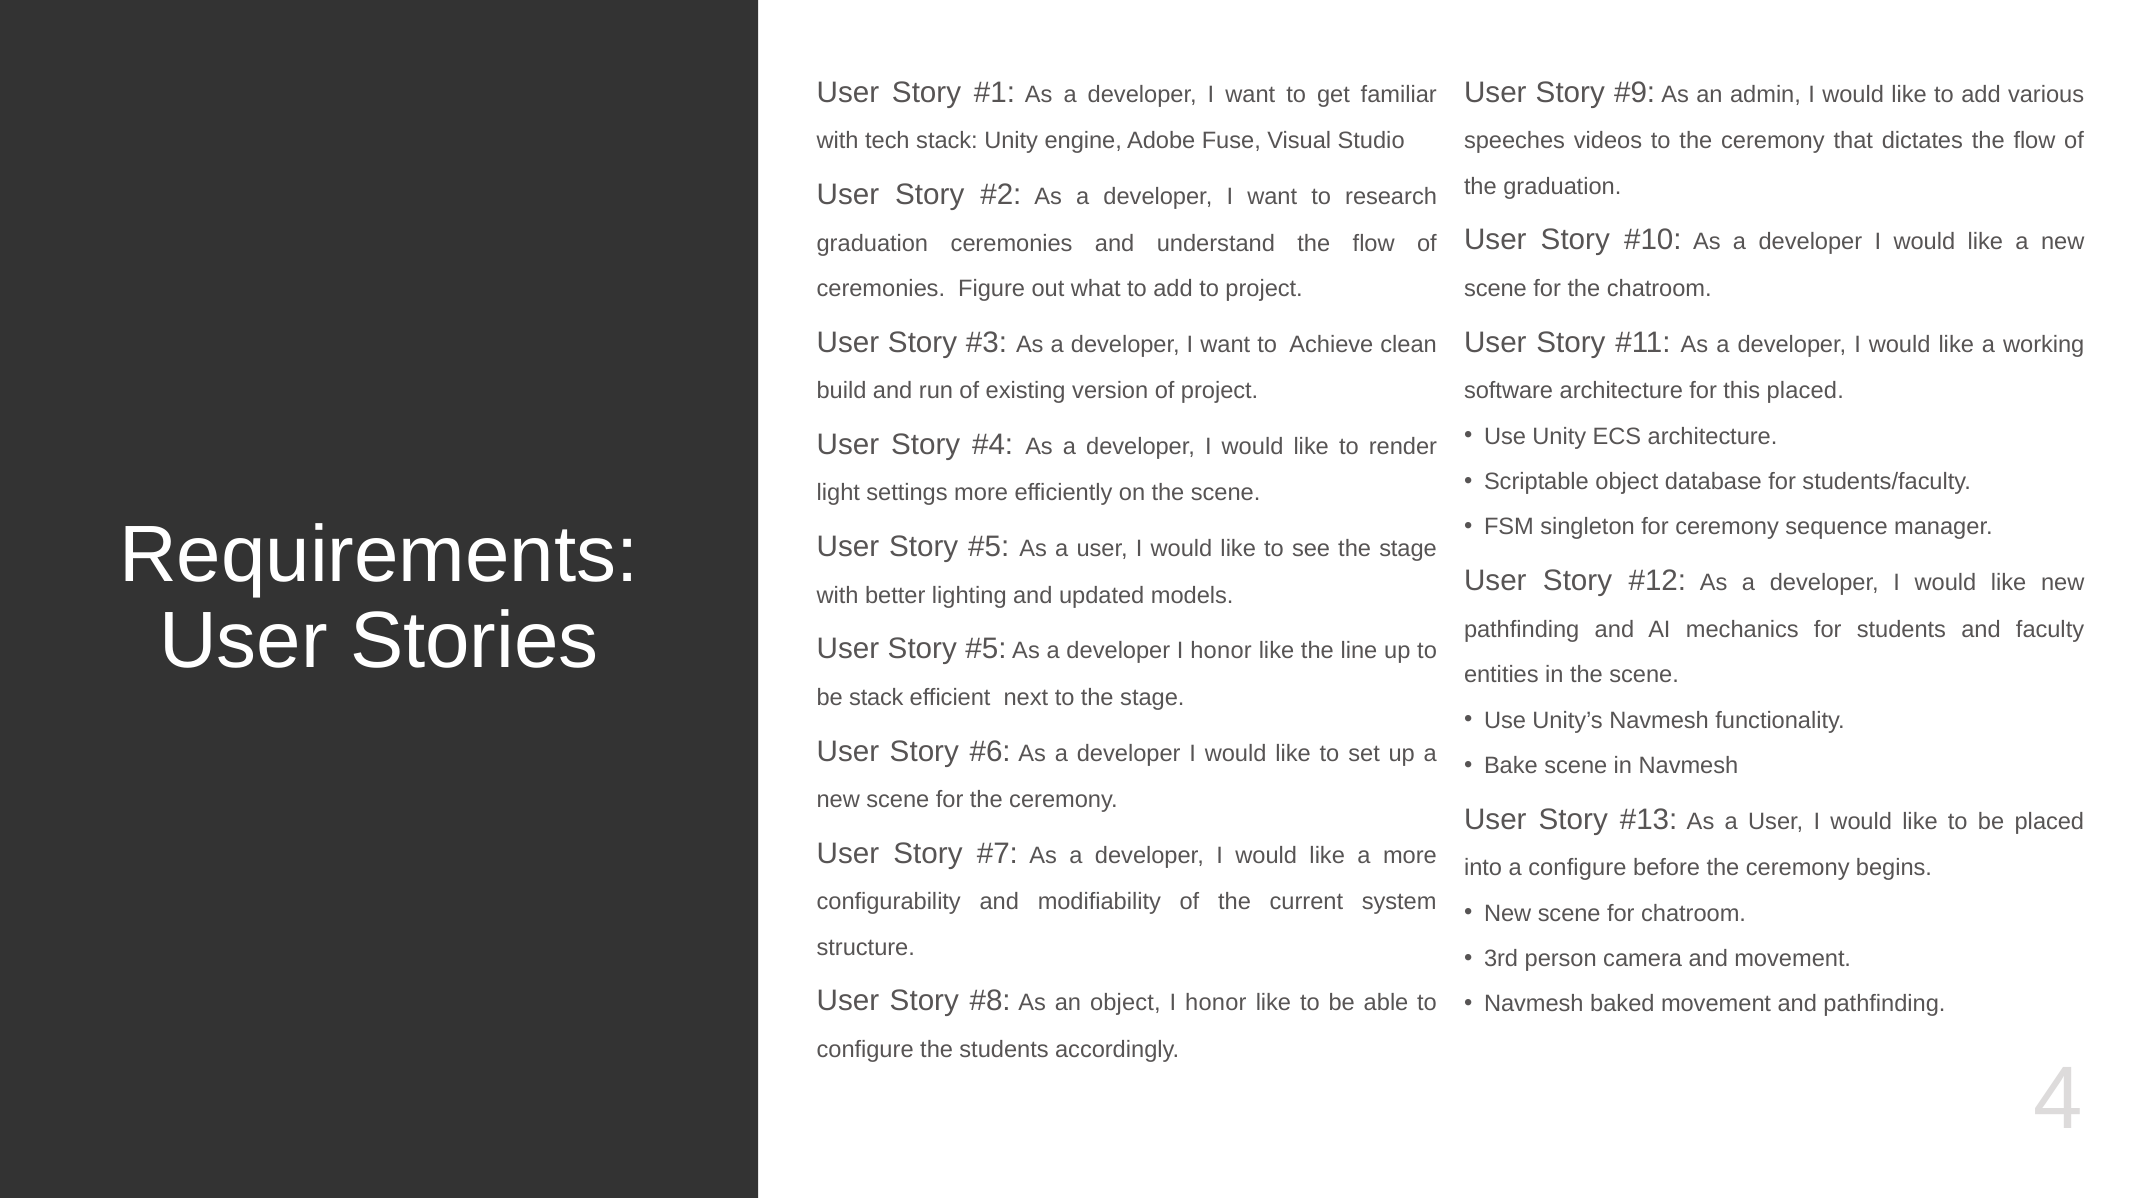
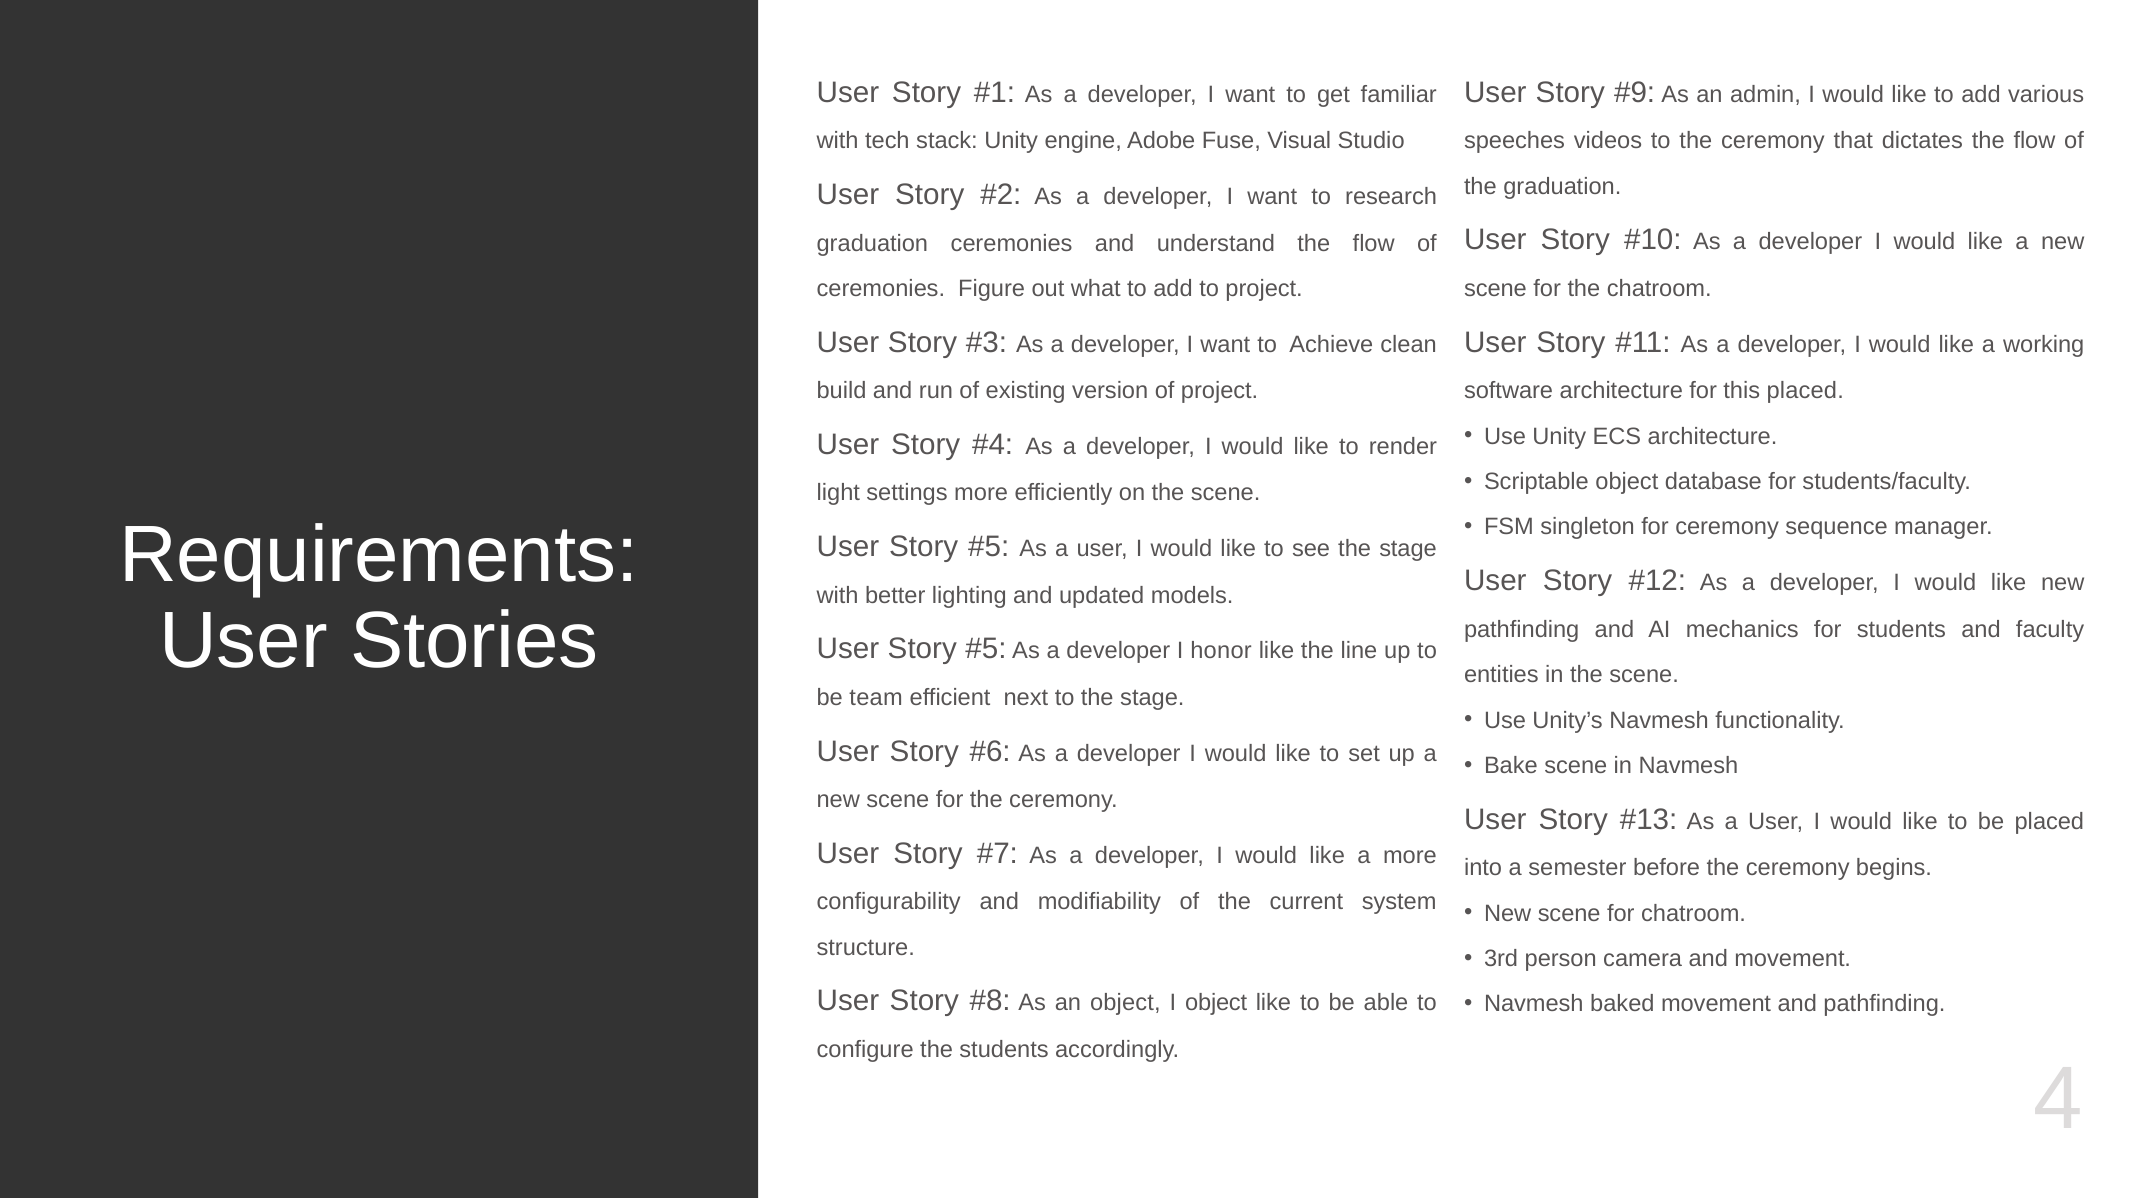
be stack: stack -> team (876, 698)
a configure: configure -> semester (1577, 868)
honor: honor -> object (1216, 1003)
